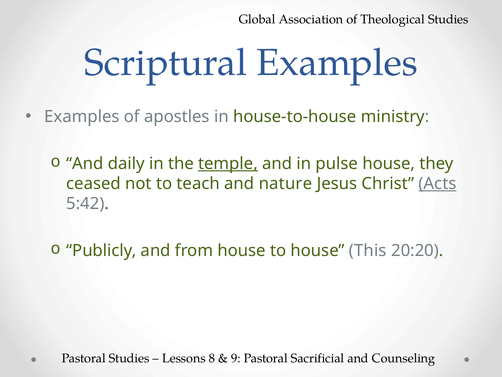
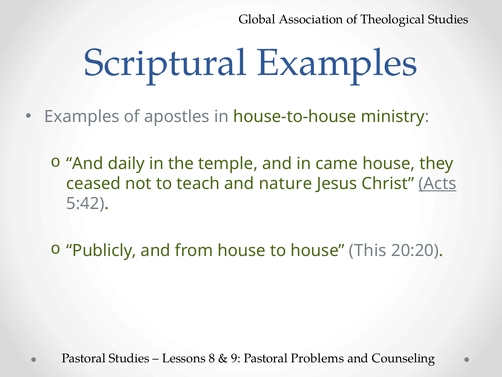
temple underline: present -> none (228, 163)
pulse: pulse -> came (337, 163)
Sacrificial: Sacrificial -> Problems (317, 358)
